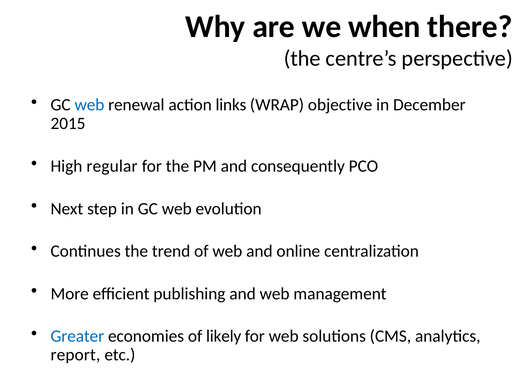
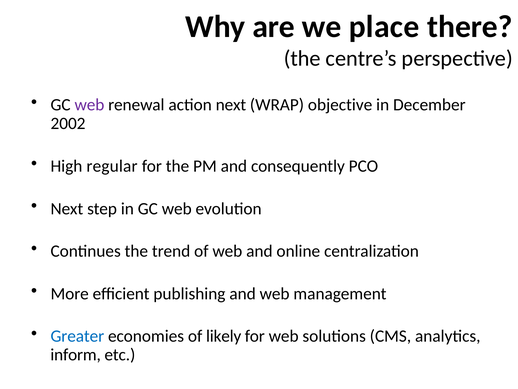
when: when -> place (384, 27)
web colour: blue -> purple (89, 105)
action links: links -> next (231, 105)
2015: 2015 -> 2002 (68, 123)
report: report -> inform (76, 354)
